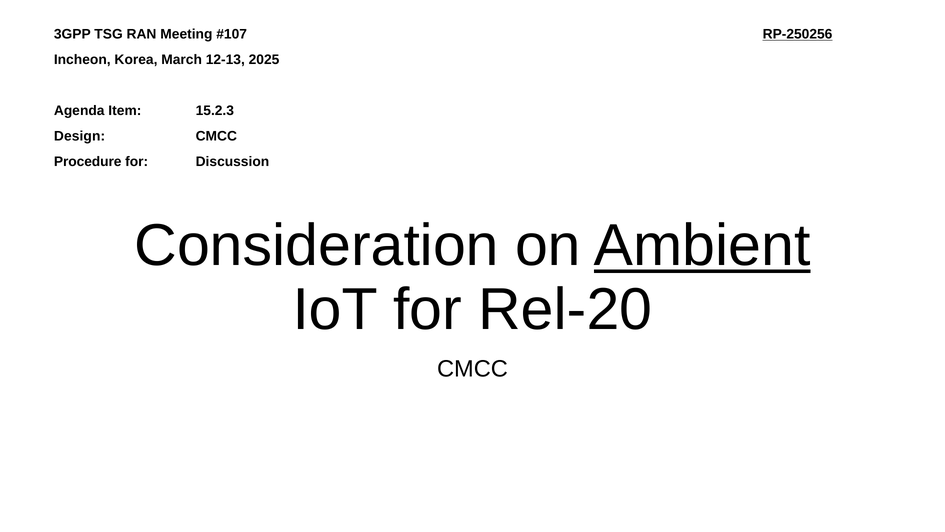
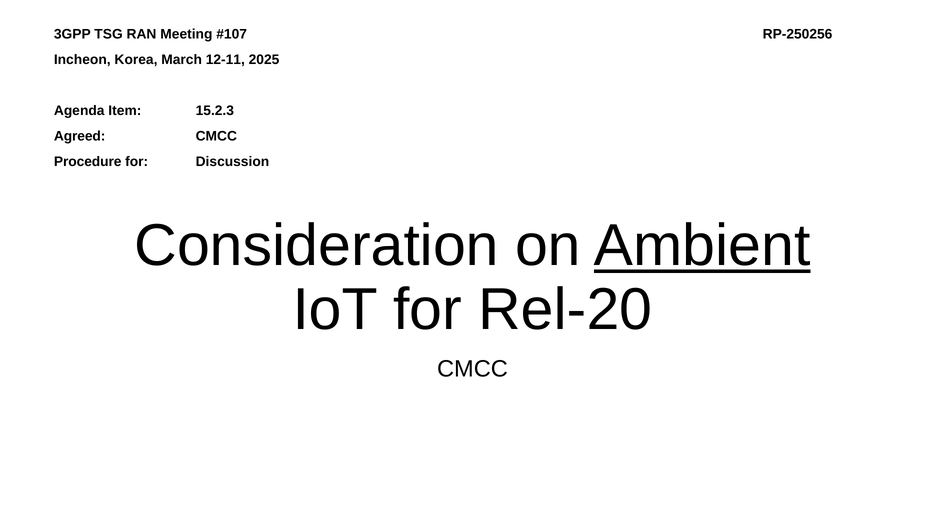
RP-250256 underline: present -> none (798, 34)
12-13: 12-13 -> 12-11 (225, 60)
Design: Design -> Agreed (80, 136)
